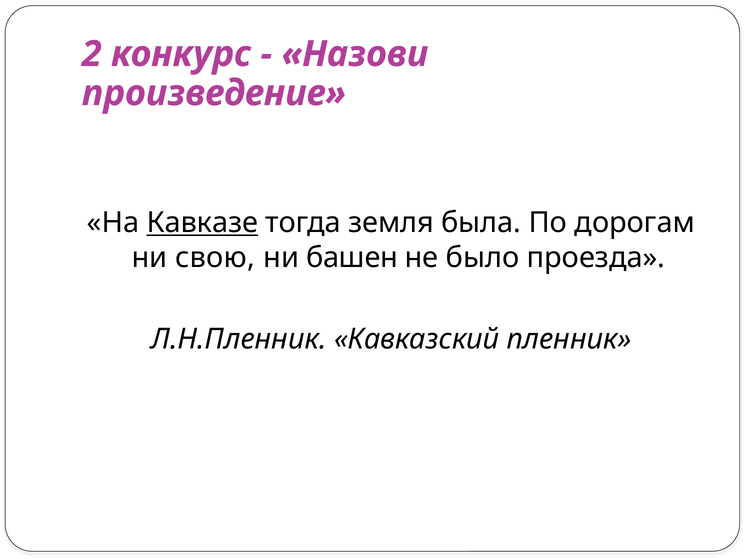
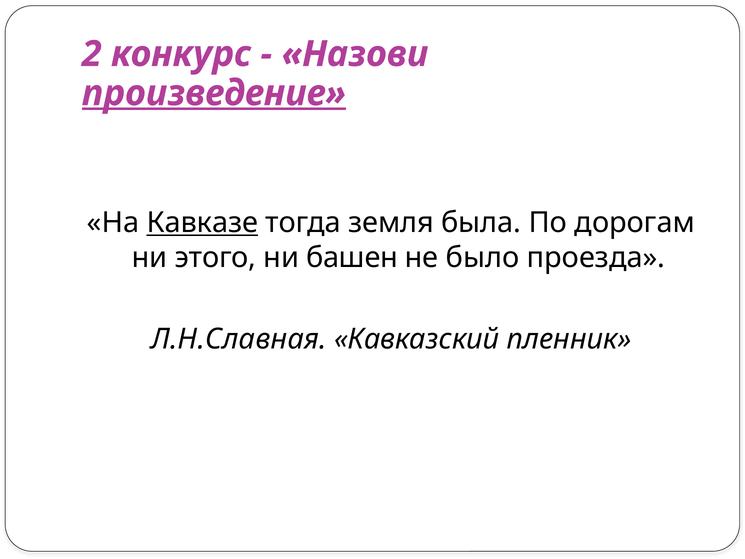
произведение underline: none -> present (214, 93)
свою: свою -> этого (215, 257)
Л.Н.Пленник: Л.Н.Пленник -> Л.Н.Славная (239, 339)
